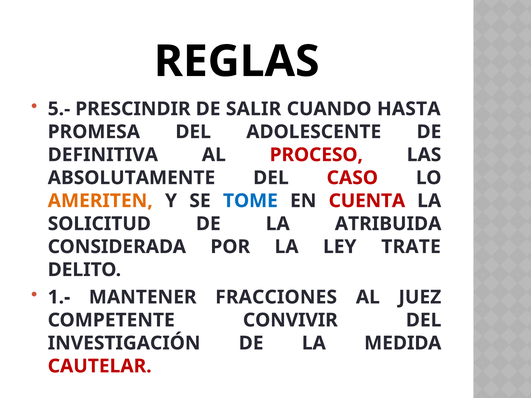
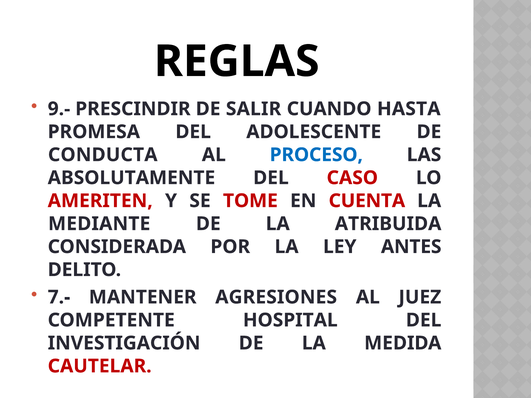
5.-: 5.- -> 9.- (59, 109)
DEFINITIVA: DEFINITIVA -> CONDUCTA (103, 155)
PROCESO colour: red -> blue (316, 155)
AMERITEN colour: orange -> red (100, 201)
TOME colour: blue -> red (250, 201)
SOLICITUD: SOLICITUD -> MEDIANTE (99, 224)
TRATE: TRATE -> ANTES (411, 247)
1.-: 1.- -> 7.- (59, 297)
FRACCIONES: FRACCIONES -> AGRESIONES (276, 297)
CONVIVIR: CONVIVIR -> HOSPITAL (290, 320)
